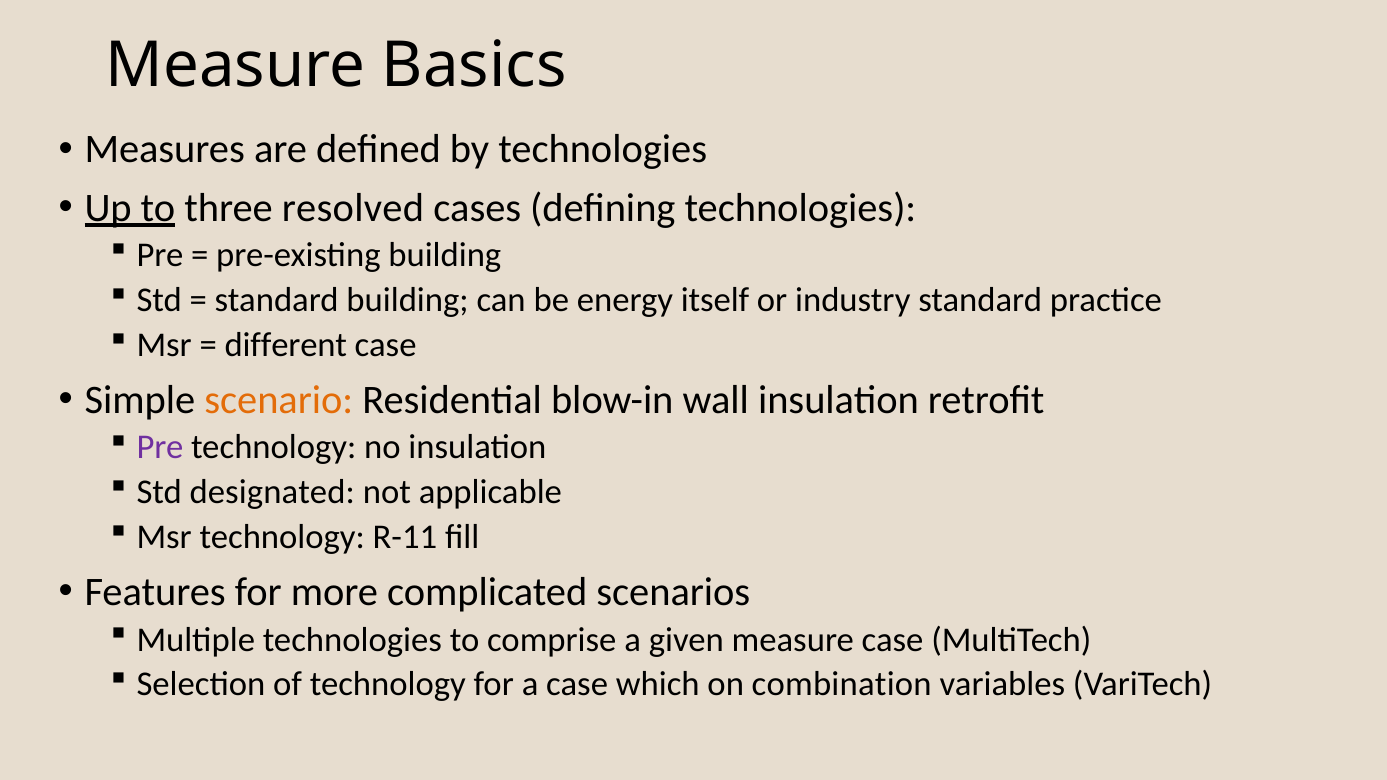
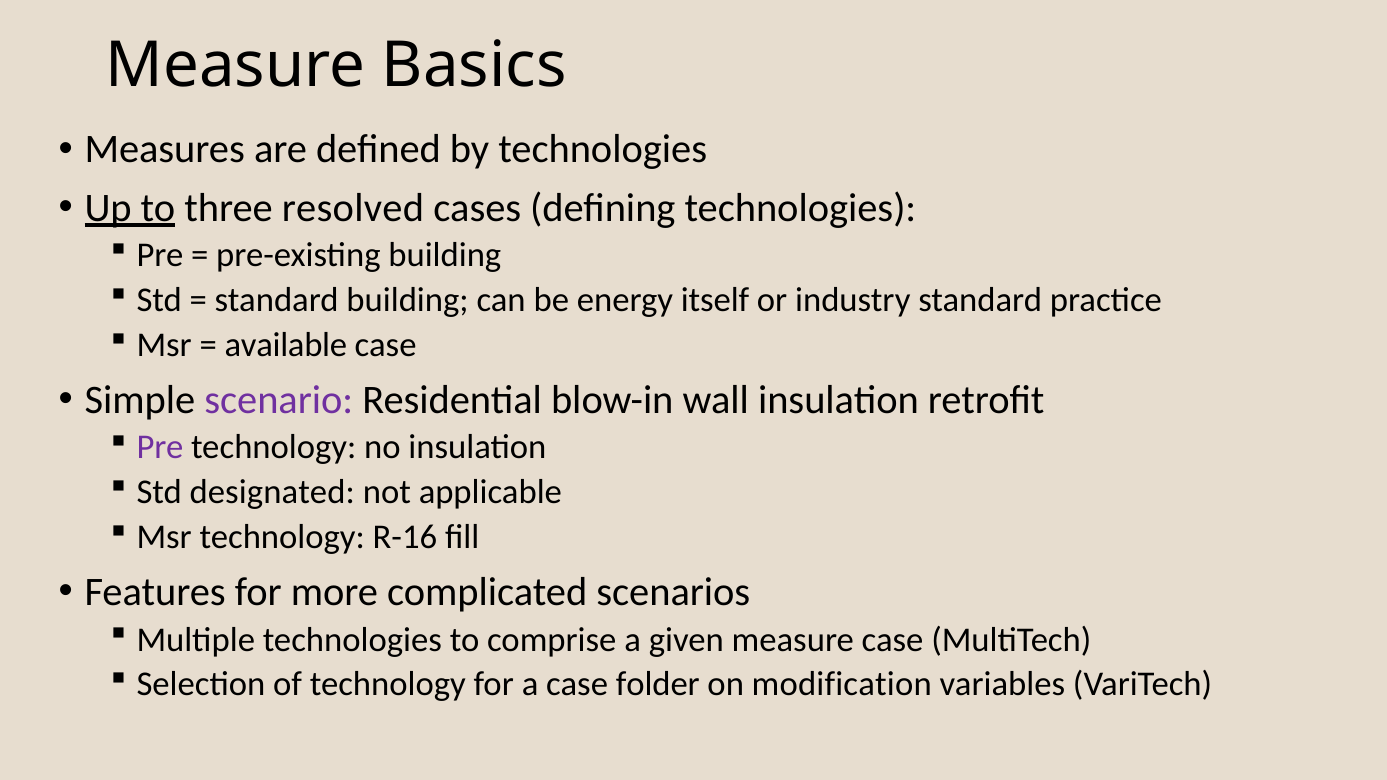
different: different -> available (286, 345)
scenario colour: orange -> purple (279, 400)
R-11: R-11 -> R-16 (405, 537)
which: which -> folder (658, 684)
combination: combination -> modification (842, 684)
